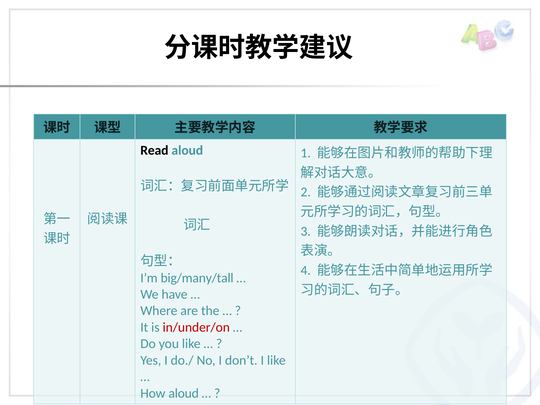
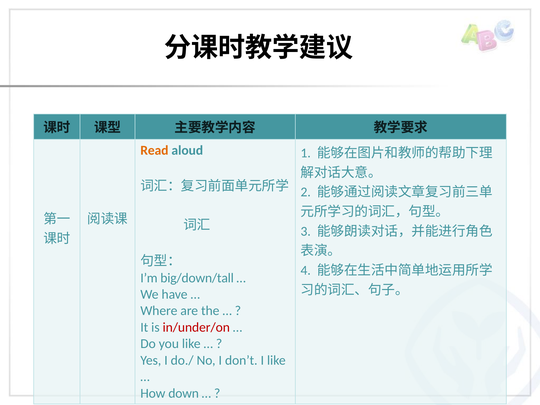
Read colour: black -> orange (154, 150)
big/many/tall: big/many/tall -> big/down/tall (197, 278)
How aloud: aloud -> down (184, 393)
